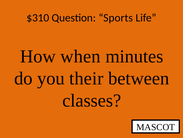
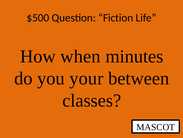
$310: $310 -> $500 (38, 18)
Sports: Sports -> Fiction (116, 18)
their: their -> your (86, 78)
